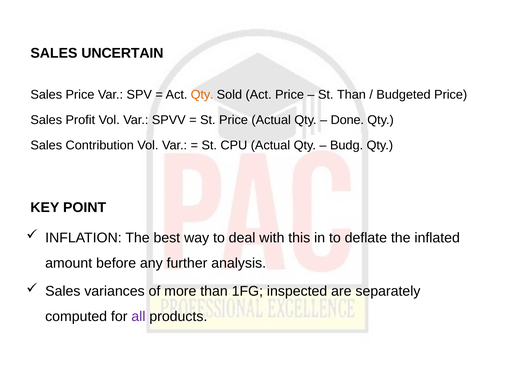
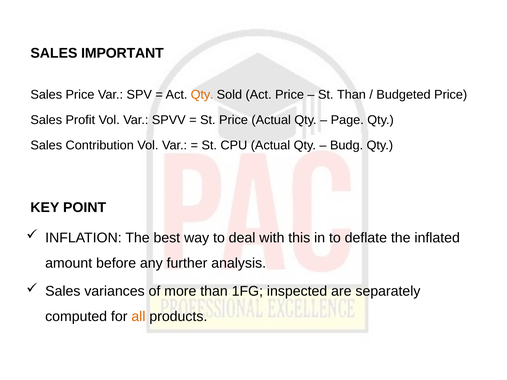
UNCERTAIN: UNCERTAIN -> IMPORTANT (122, 53)
Done: Done -> Page (347, 120)
all colour: purple -> orange (138, 317)
